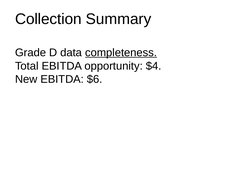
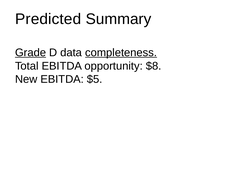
Collection: Collection -> Predicted (48, 19)
Grade underline: none -> present (31, 53)
$4: $4 -> $8 (154, 66)
$6: $6 -> $5 (95, 79)
